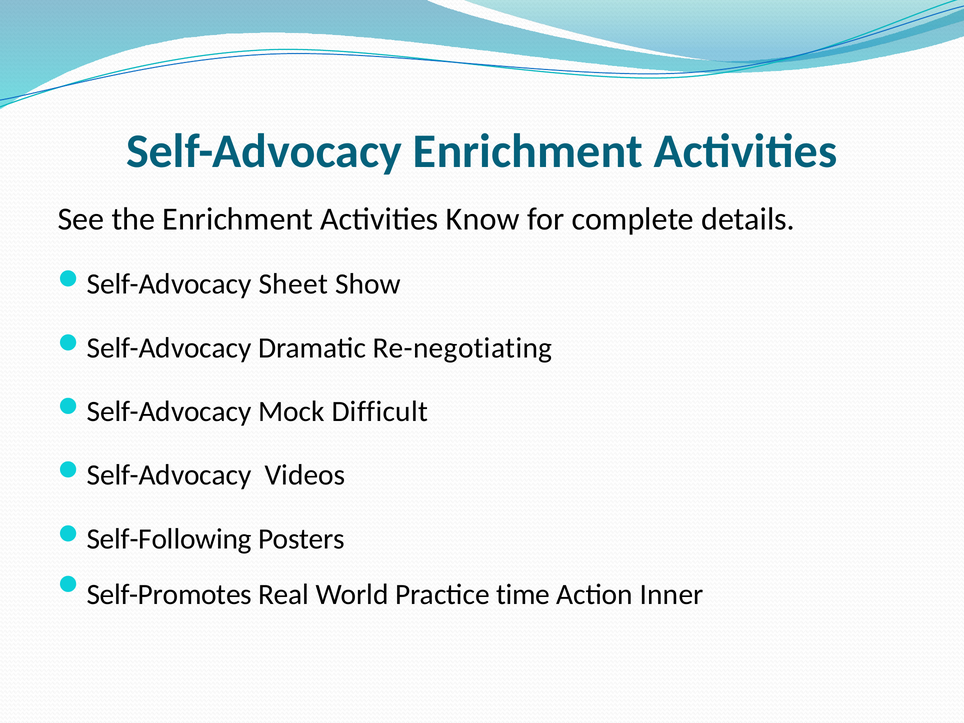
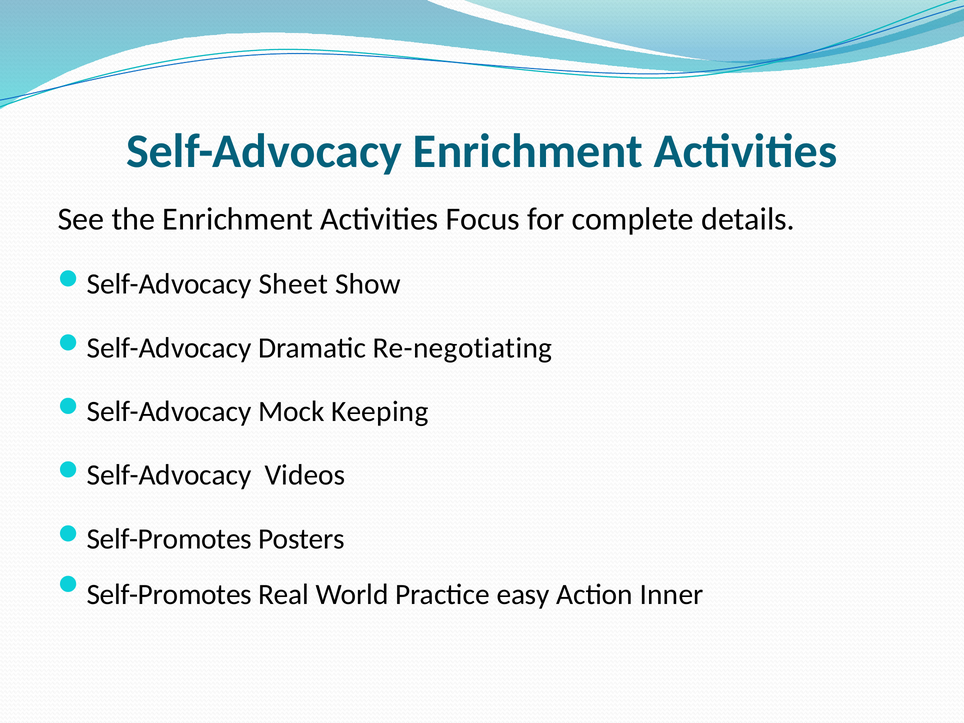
Know: Know -> Focus (483, 219)
Difficult: Difficult -> Keeping (380, 412)
Self-Following: Self-Following -> Self-Promotes (169, 539)
time: time -> easy (523, 595)
